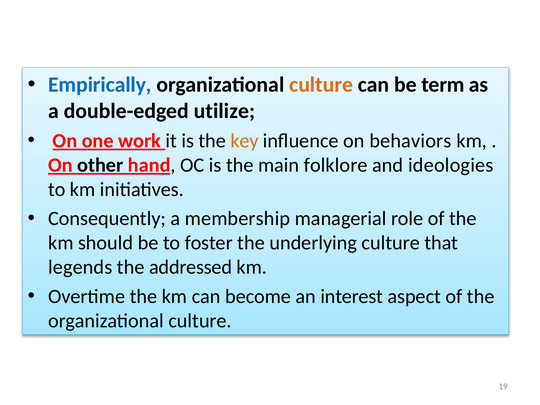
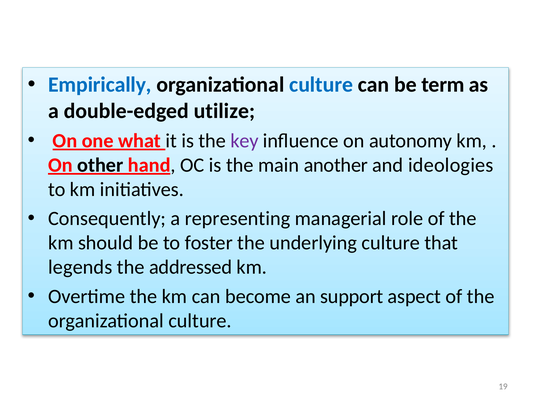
culture colour: orange -> blue (321, 85)
work: work -> what (140, 141)
key colour: orange -> purple (244, 141)
behaviors: behaviors -> autonomy (411, 141)
folklore: folklore -> another (336, 165)
membership: membership -> representing (238, 219)
interest: interest -> support (352, 296)
